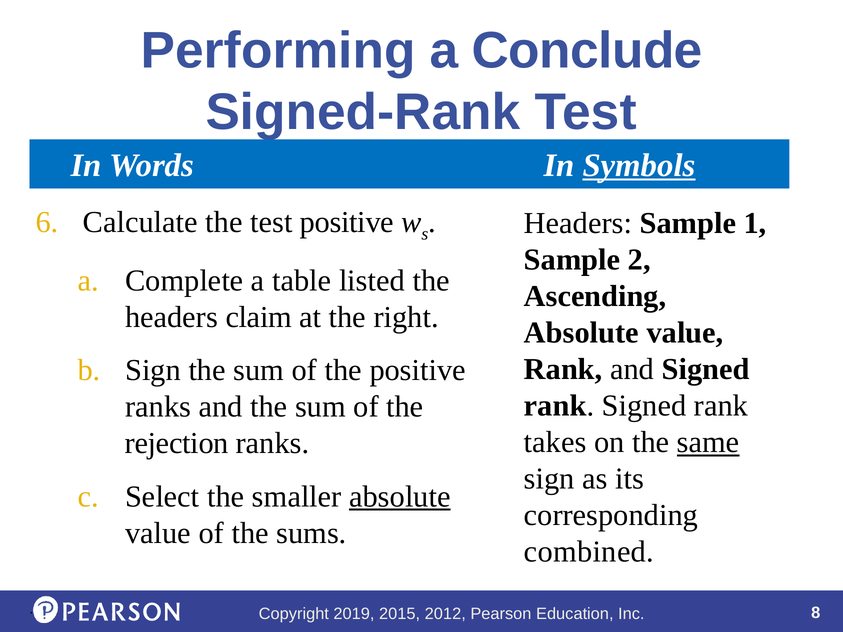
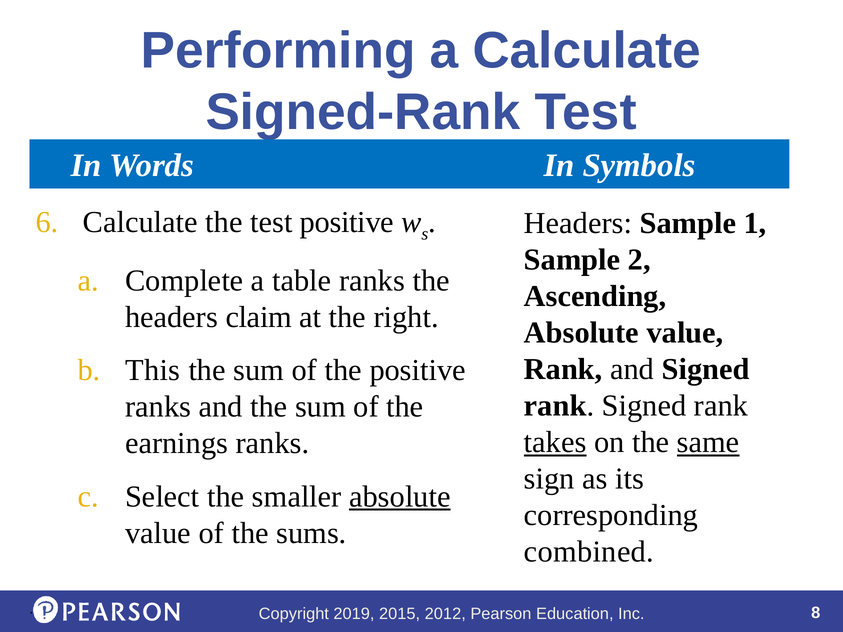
a Conclude: Conclude -> Calculate (587, 51)
Symbols underline: present -> none (639, 165)
table listed: listed -> ranks (372, 281)
Sign: Sign -> This (153, 370)
takes underline: none -> present (555, 442)
rejection: rejection -> earnings (177, 443)
